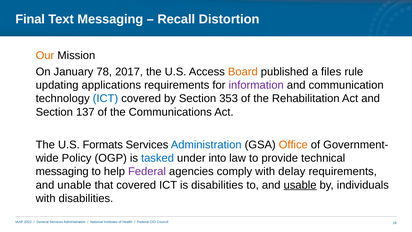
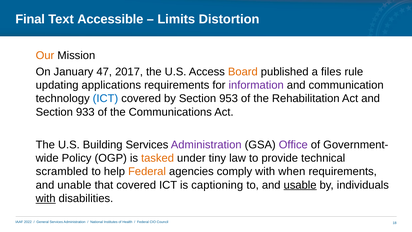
Text Messaging: Messaging -> Accessible (110, 19)
Recall: Recall -> Limits (176, 19)
78: 78 -> 47 (104, 72)
353: 353 -> 953 (229, 99)
137: 137 -> 933 (85, 112)
Formats: Formats -> Building (103, 145)
Administration colour: blue -> purple (206, 145)
Office colour: orange -> purple (293, 145)
tasked colour: blue -> orange (158, 158)
into: into -> tiny (217, 158)
messaging: messaging -> scrambled (62, 171)
Federal colour: purple -> orange (147, 171)
delay: delay -> when (292, 171)
is disabilities: disabilities -> captioning (217, 185)
with underline: none -> present (46, 198)
